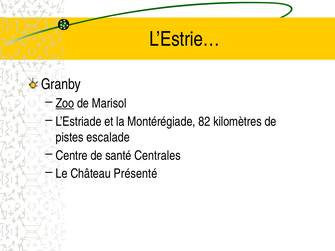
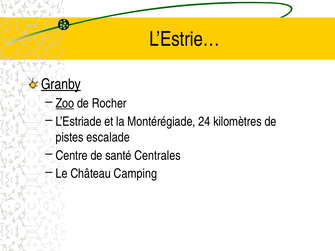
Granby underline: none -> present (61, 84)
Marisol: Marisol -> Rocher (109, 103)
82: 82 -> 24 (204, 122)
Présenté: Présenté -> Camping (135, 174)
